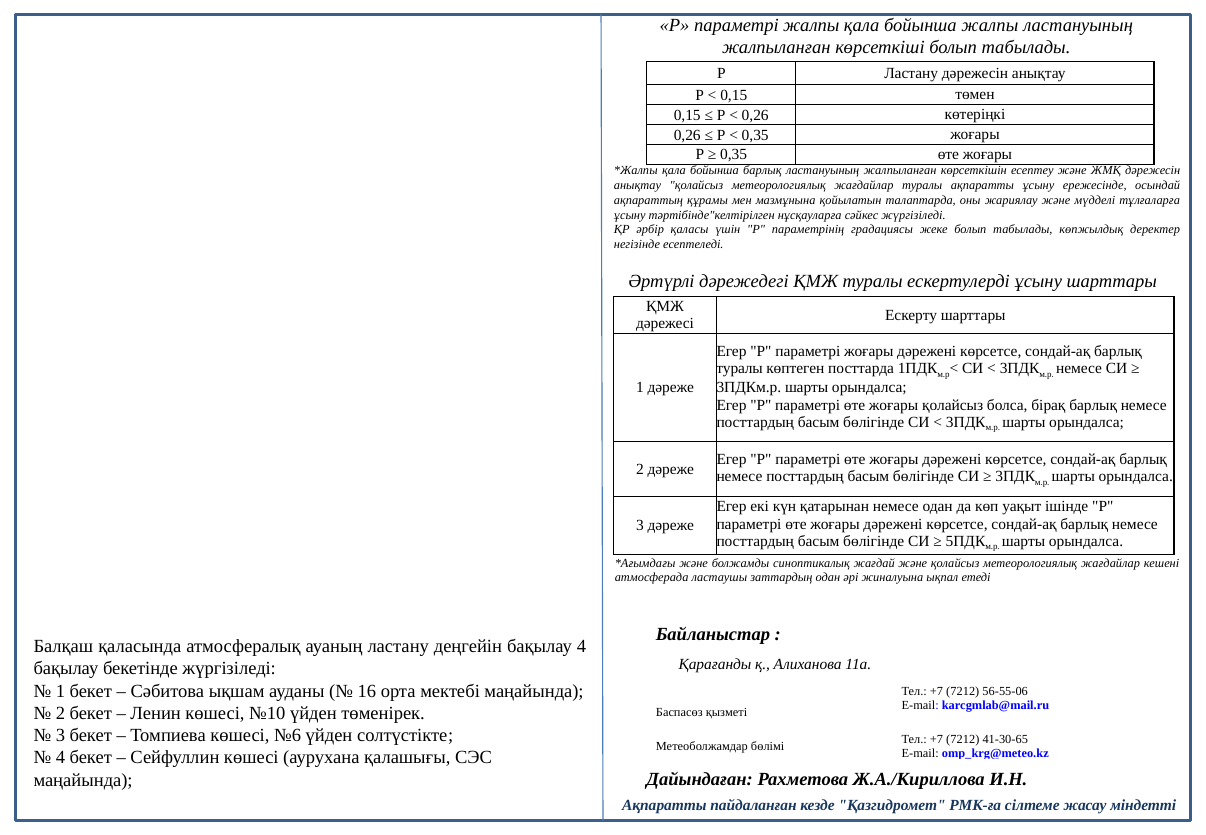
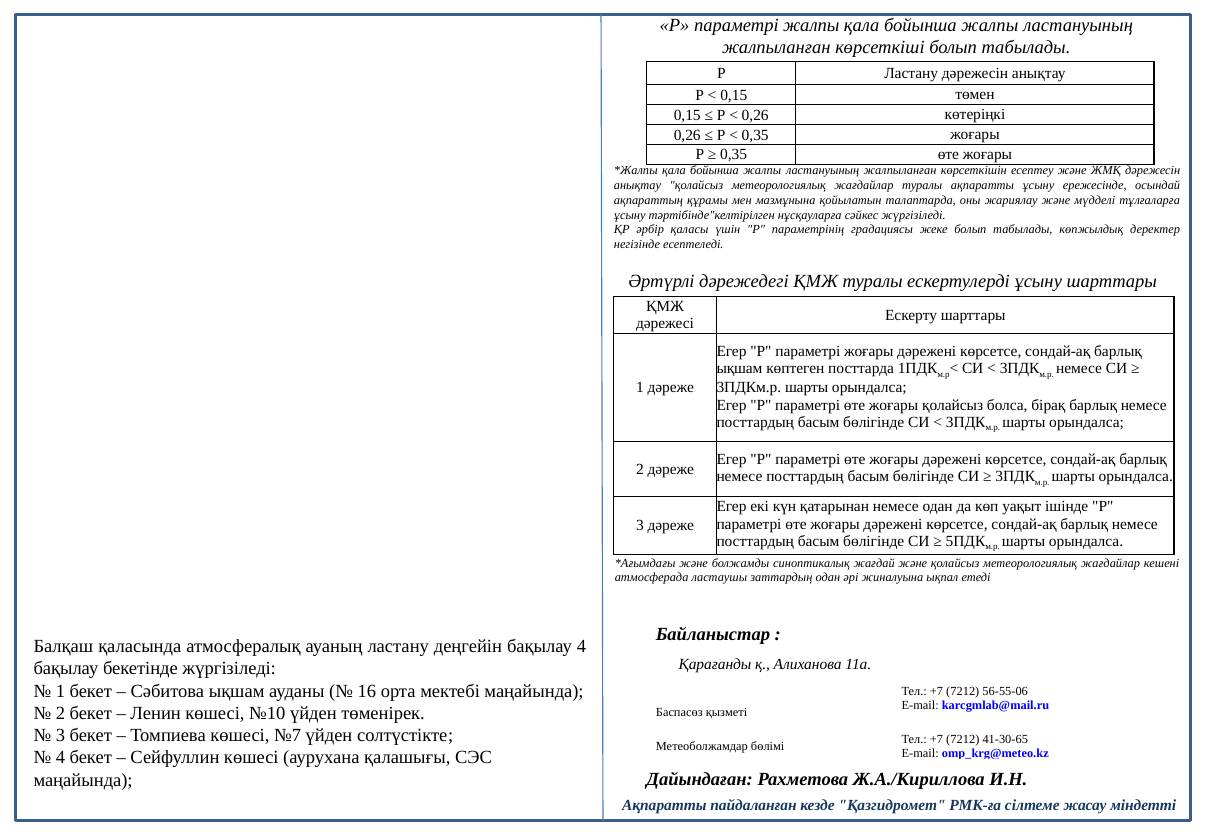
барлық: барлық -> жалпы (762, 171)
туралы: туралы -> ықшам (740, 368)
№6: №6 -> №7 (288, 735)
